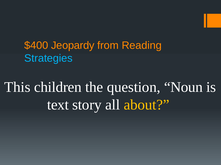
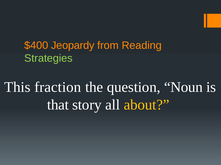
Strategies colour: light blue -> light green (48, 59)
children: children -> fraction (58, 88)
text: text -> that (58, 105)
